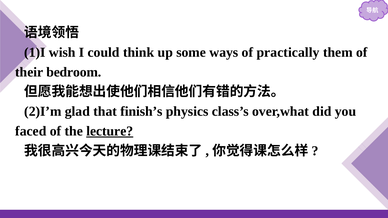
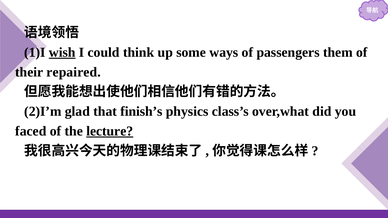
wish underline: none -> present (62, 52)
practically: practically -> passengers (288, 52)
bedroom: bedroom -> repaired (74, 72)
